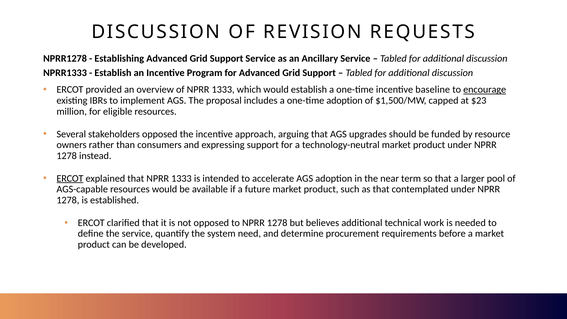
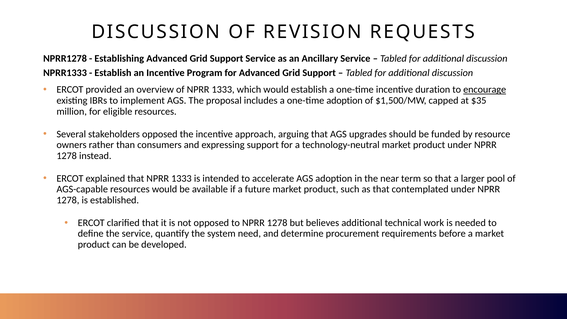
baseline: baseline -> duration (433, 90)
$23: $23 -> $35 (479, 100)
ERCOT underline: present -> none (70, 178)
